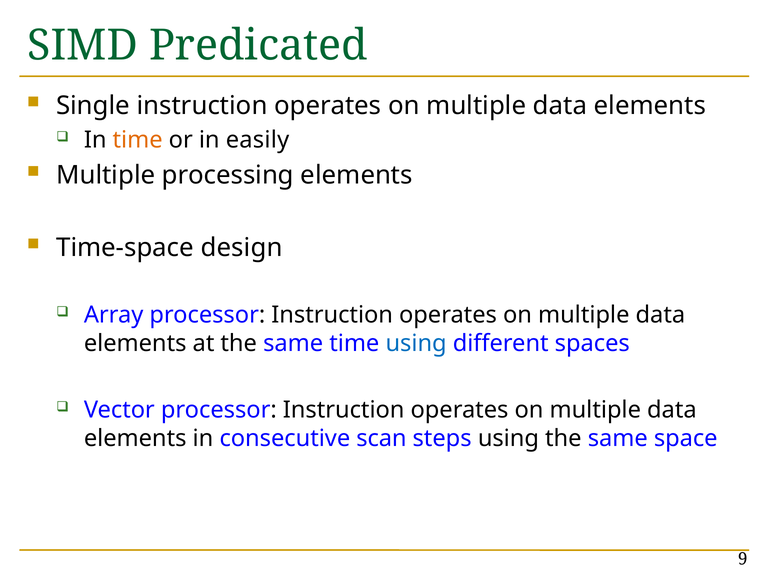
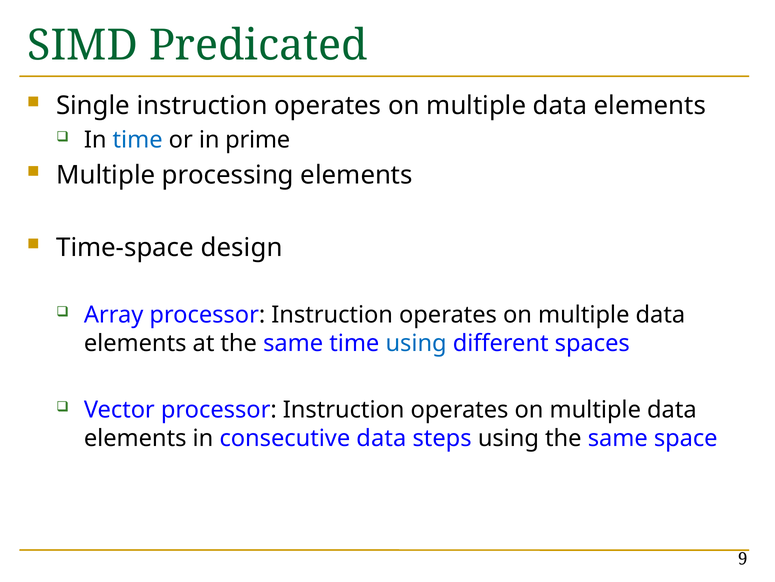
time colour: orange -> blue (138, 140)
easily: easily -> prime (258, 140)
consecutive scan: scan -> data (381, 438)
